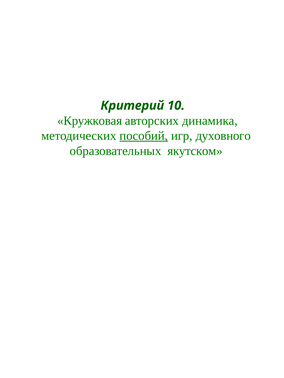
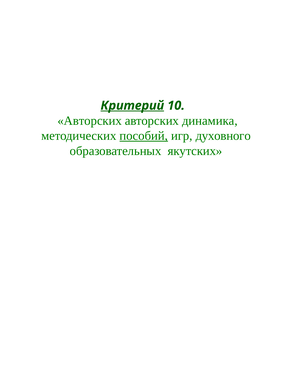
Критерий underline: none -> present (132, 106)
Кружковая: Кружковая -> Авторских (90, 121)
якутском: якутском -> якутских (195, 151)
